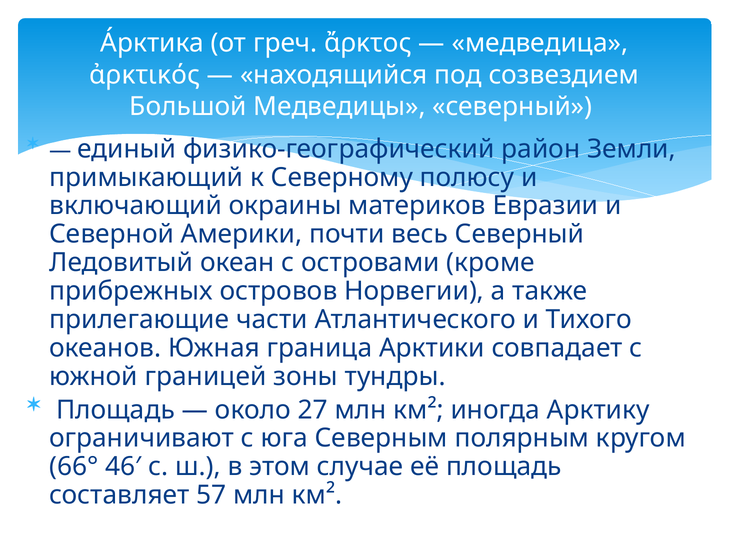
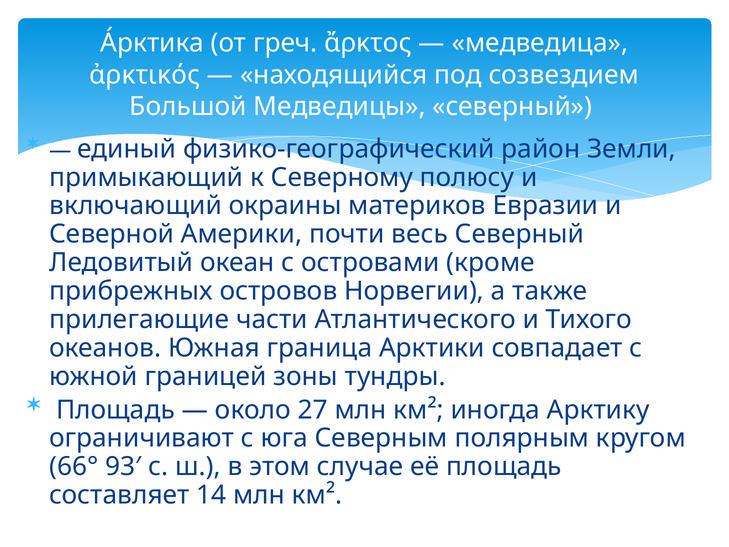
46′: 46′ -> 93′ (123, 467)
57: 57 -> 14 (211, 495)
